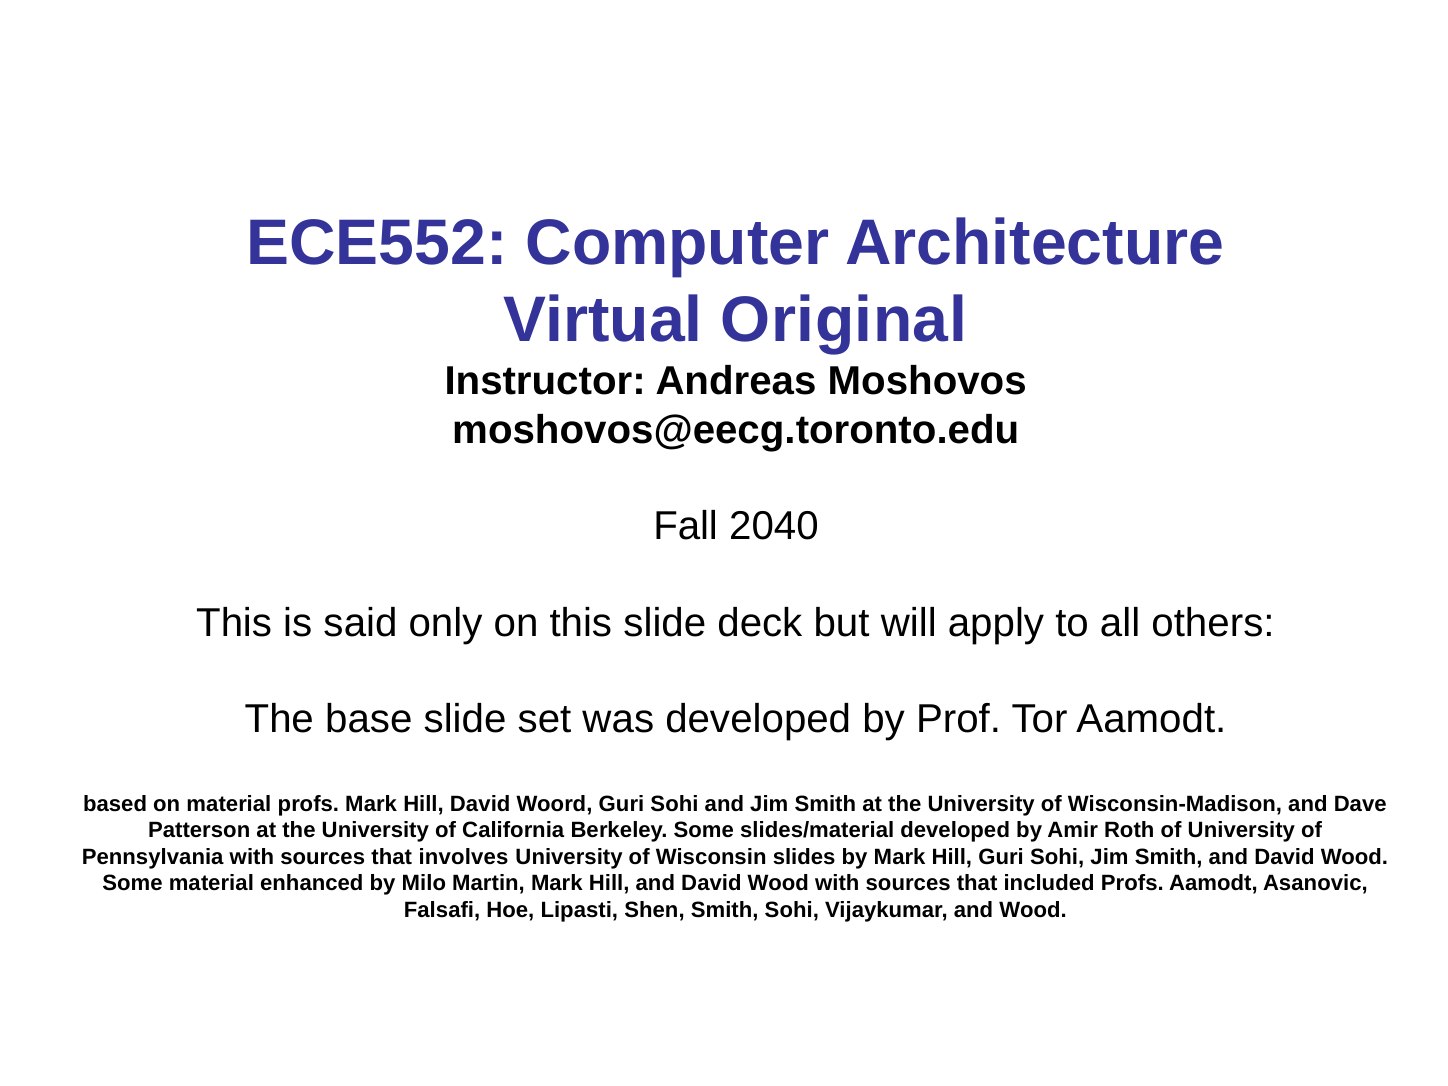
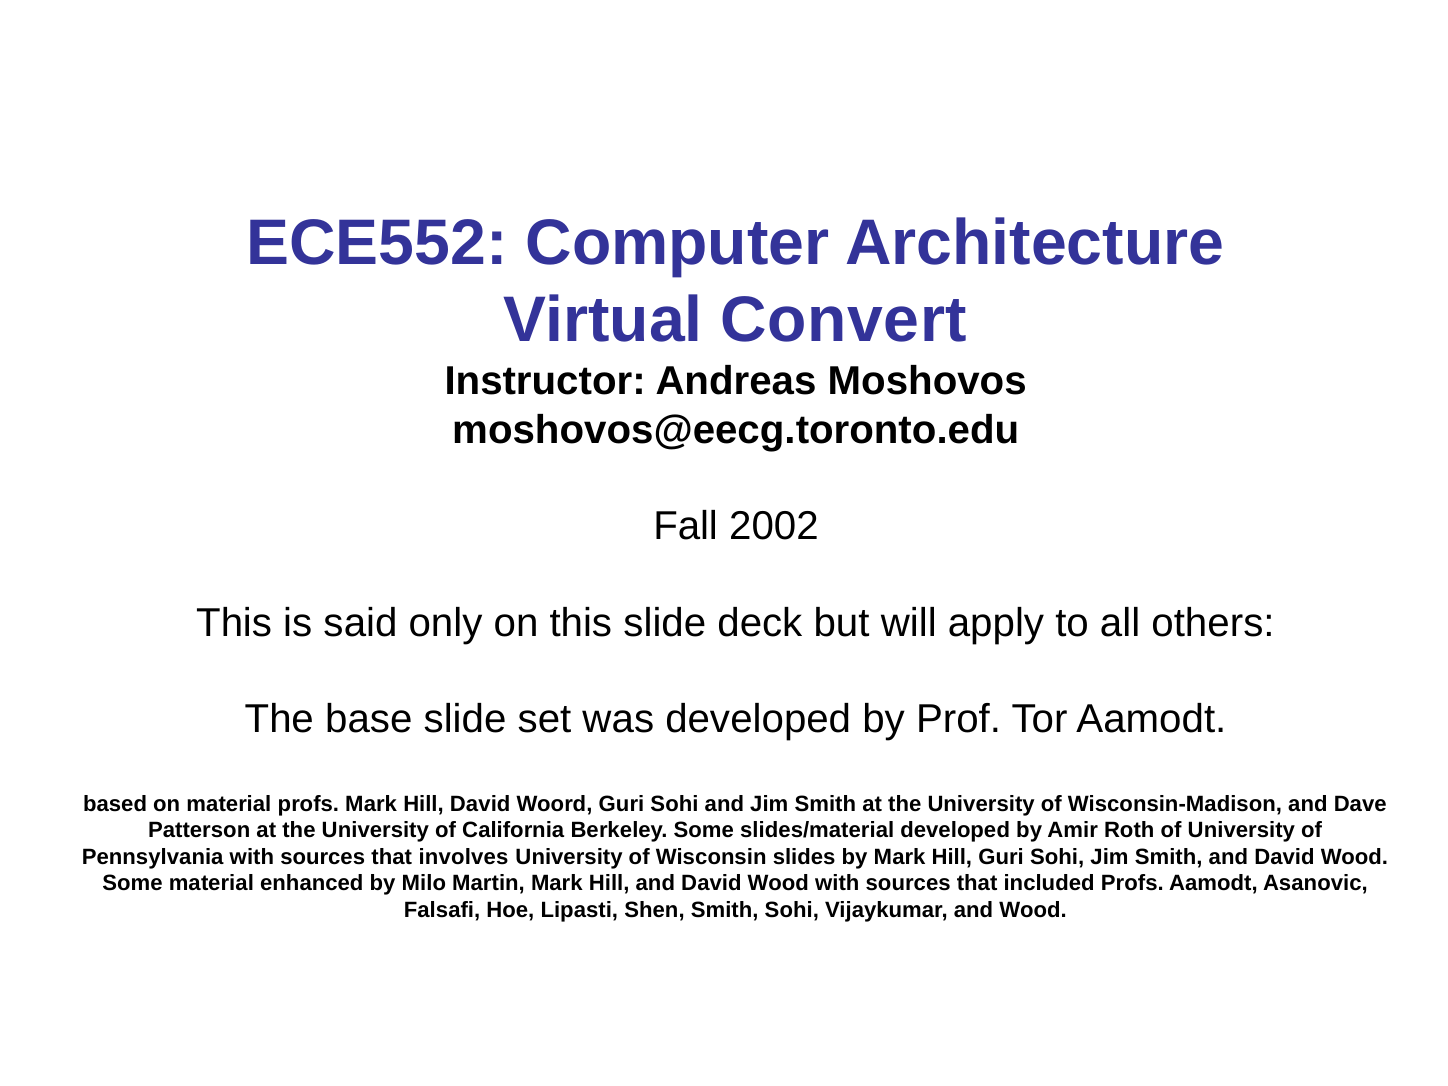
Original: Original -> Convert (844, 320)
2040: 2040 -> 2002 (774, 526)
